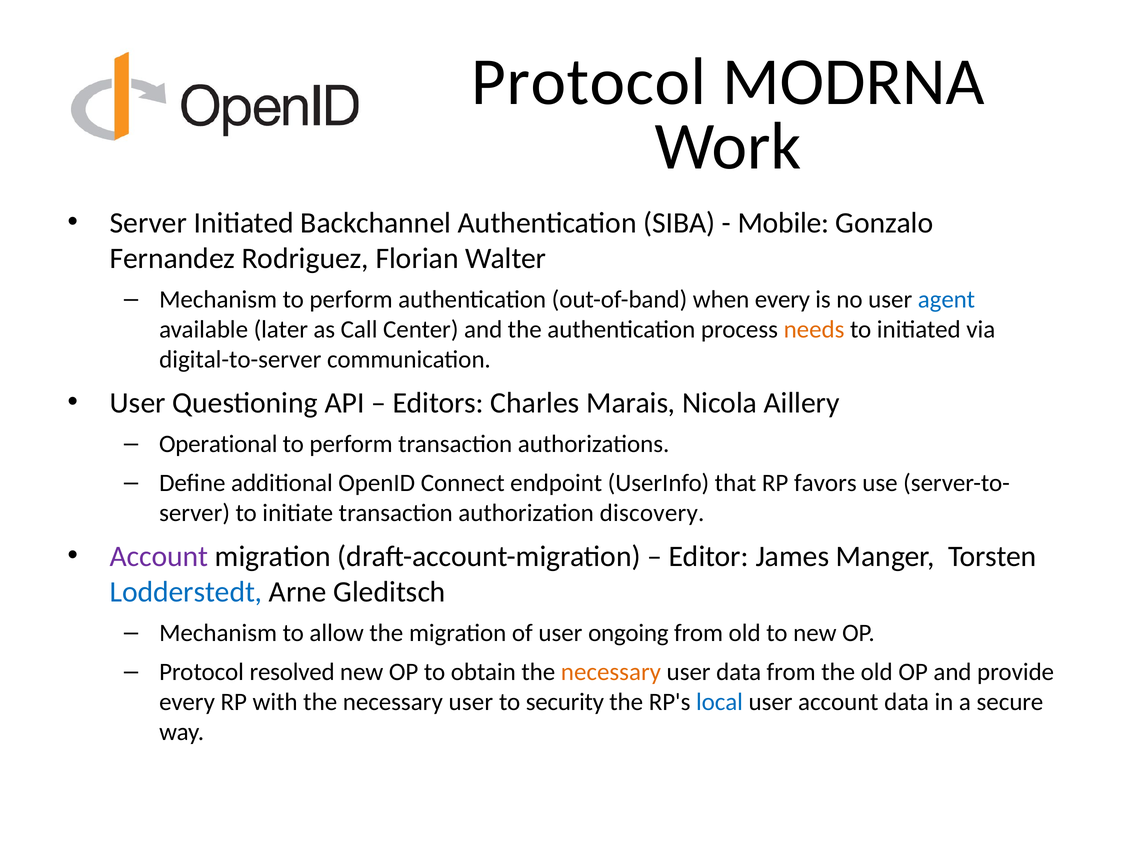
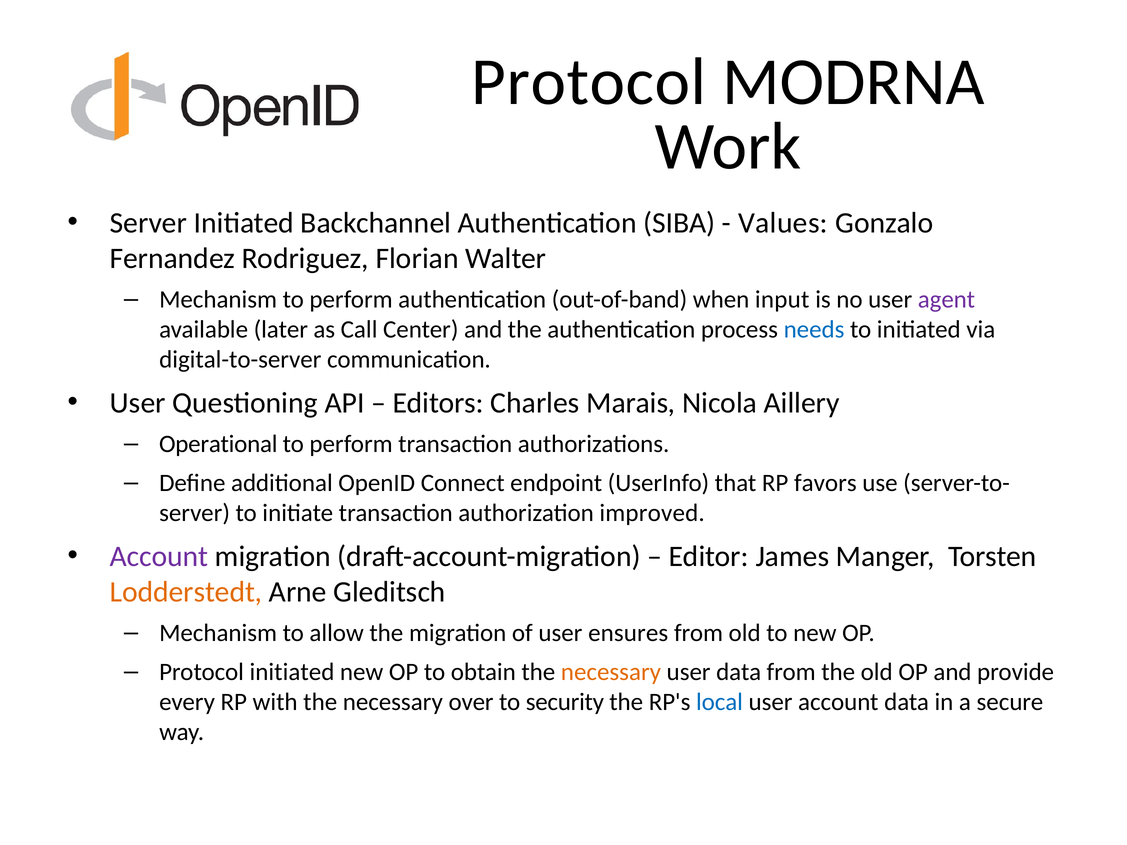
Mobile: Mobile -> Values (783, 223)
when every: every -> input (782, 300)
agent colour: blue -> purple (946, 300)
needs colour: orange -> blue (814, 330)
discovery: discovery -> improved (652, 513)
Lodderstedt colour: blue -> orange (186, 592)
ongoing: ongoing -> ensures (628, 633)
Protocol resolved: resolved -> initiated (292, 672)
with the necessary user: user -> over (471, 702)
